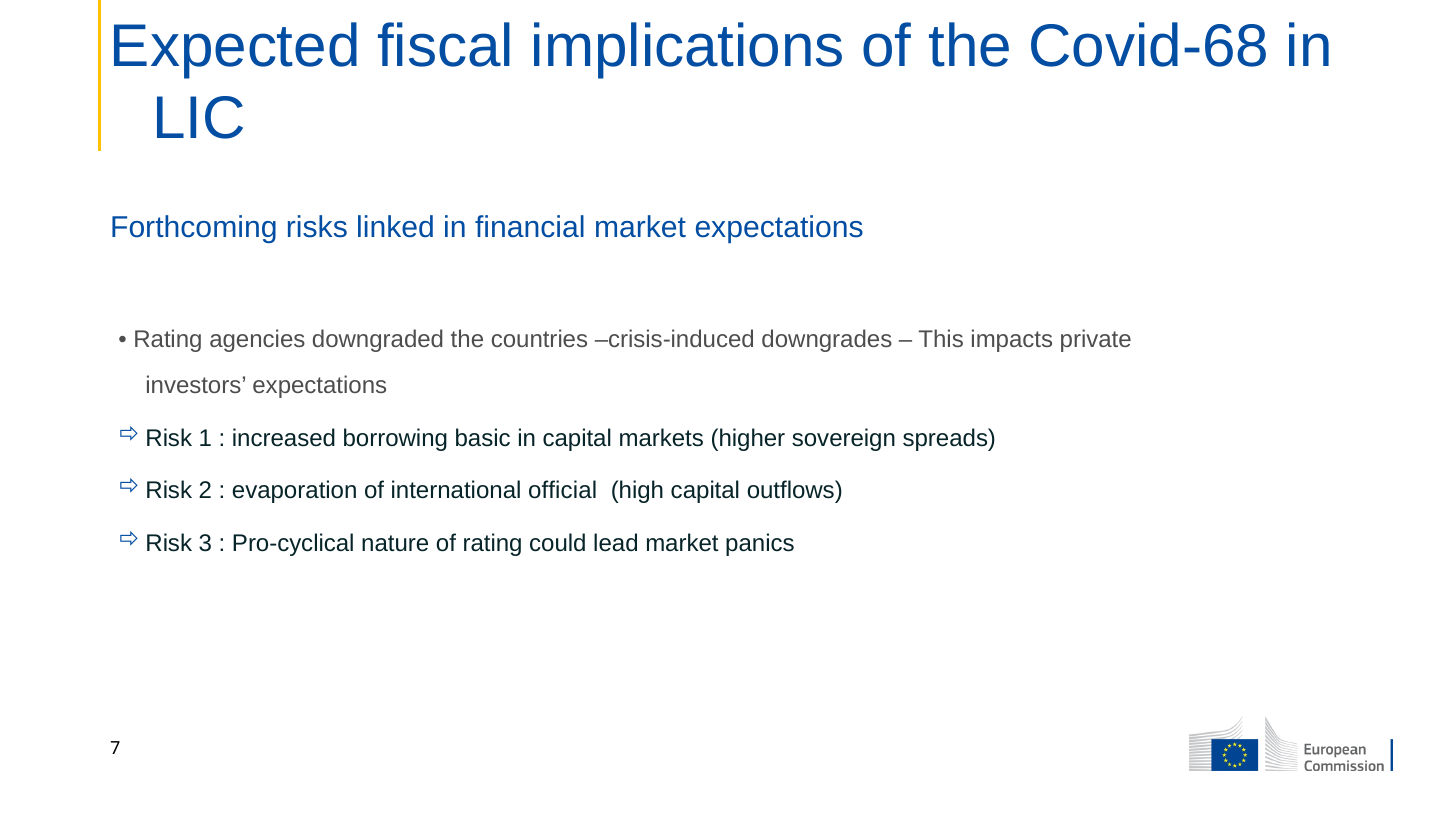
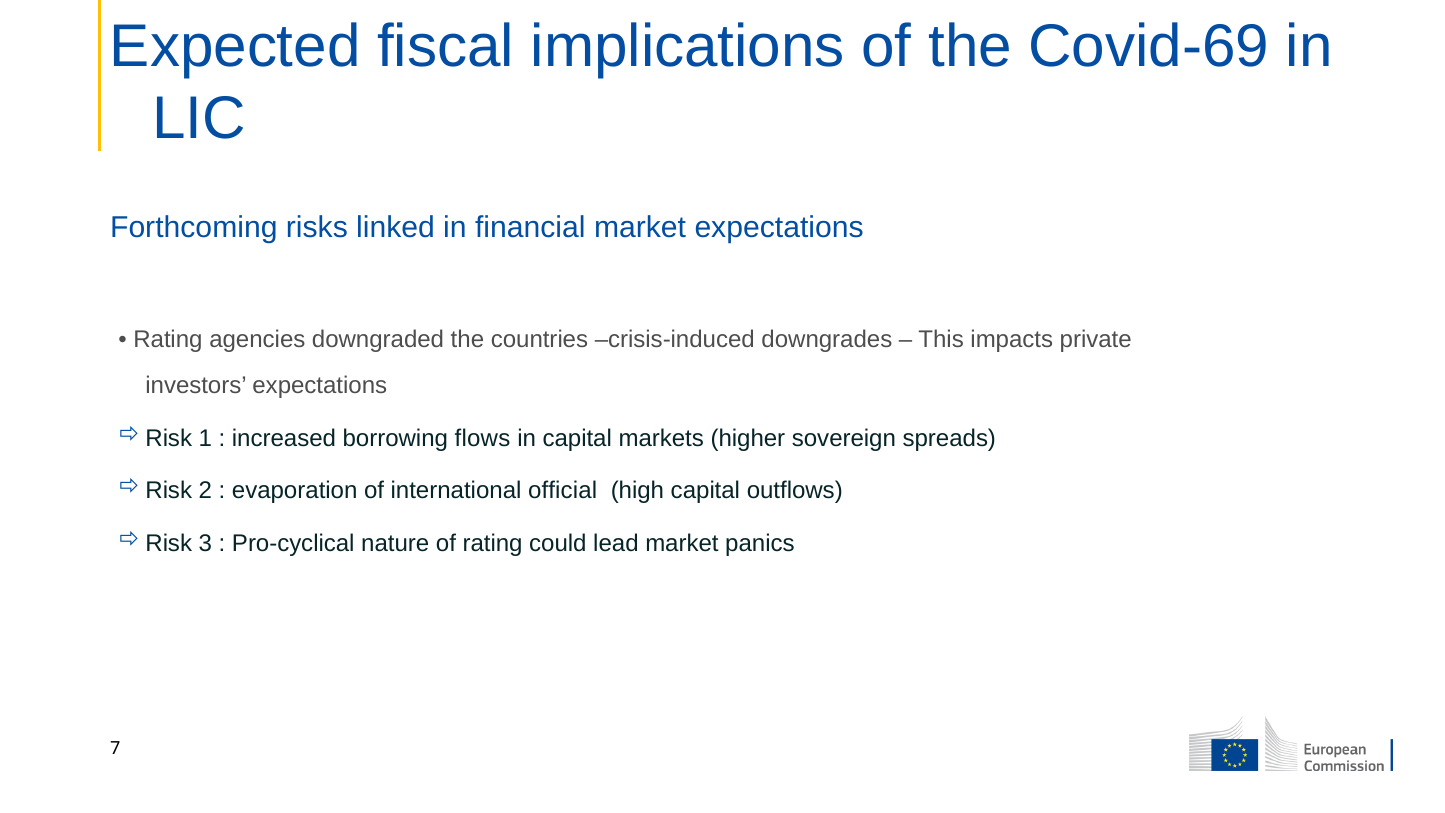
Covid-68: Covid-68 -> Covid-69 (1149, 47)
basic: basic -> flows (482, 438)
